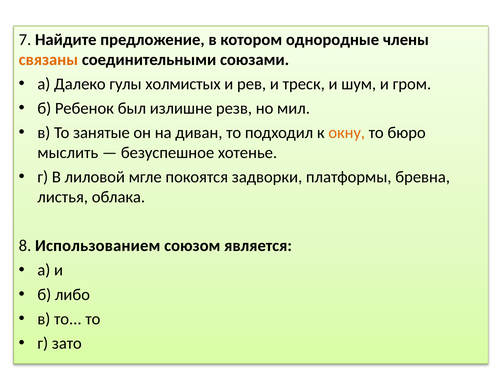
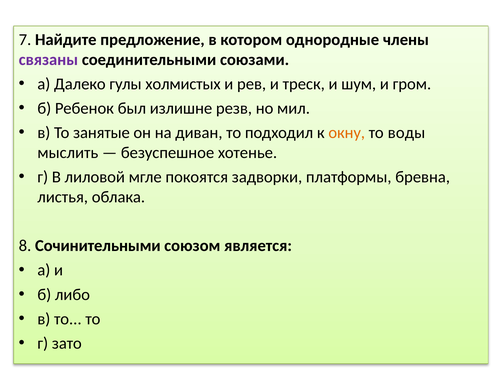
связаны colour: orange -> purple (48, 59)
бюро: бюро -> воды (407, 133)
Использованием: Использованием -> Сочинительными (98, 245)
